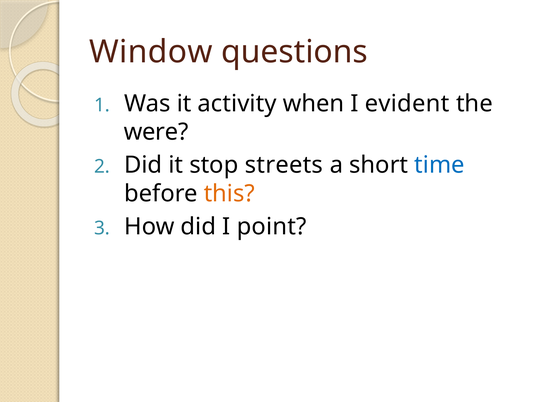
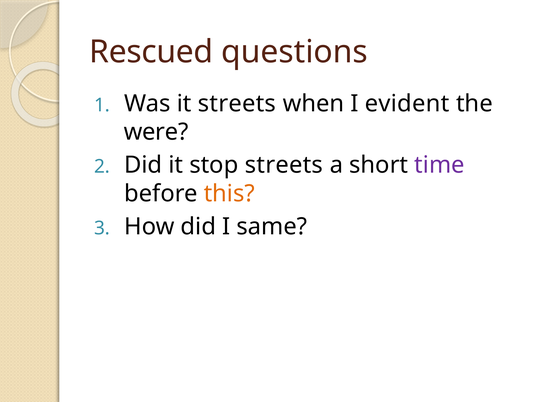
Window: Window -> Rescued (151, 52)
it activity: activity -> streets (237, 103)
time colour: blue -> purple (440, 165)
point: point -> same (272, 226)
